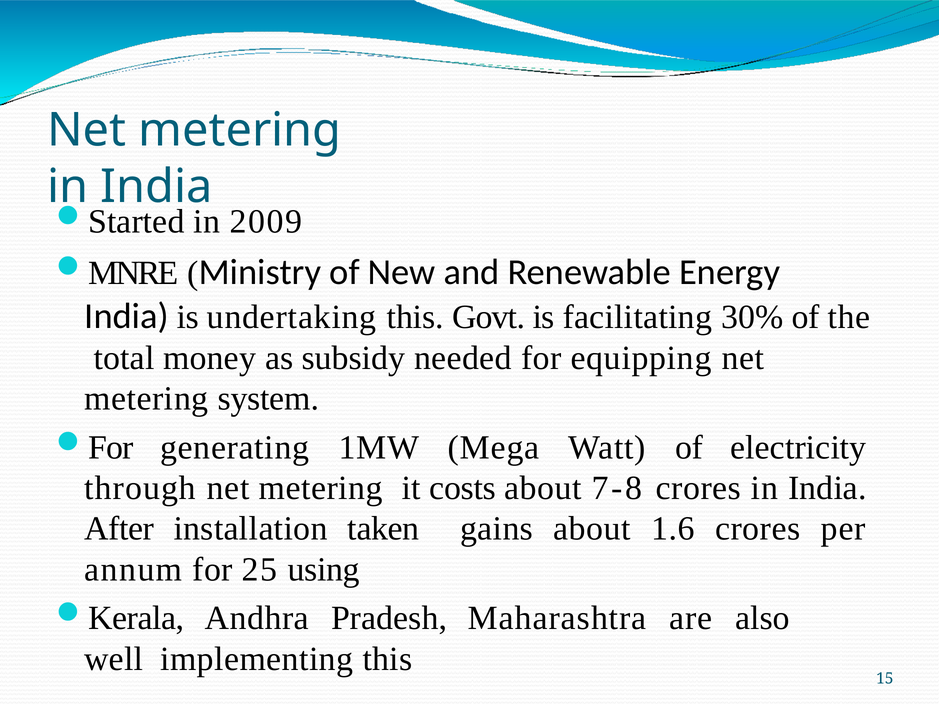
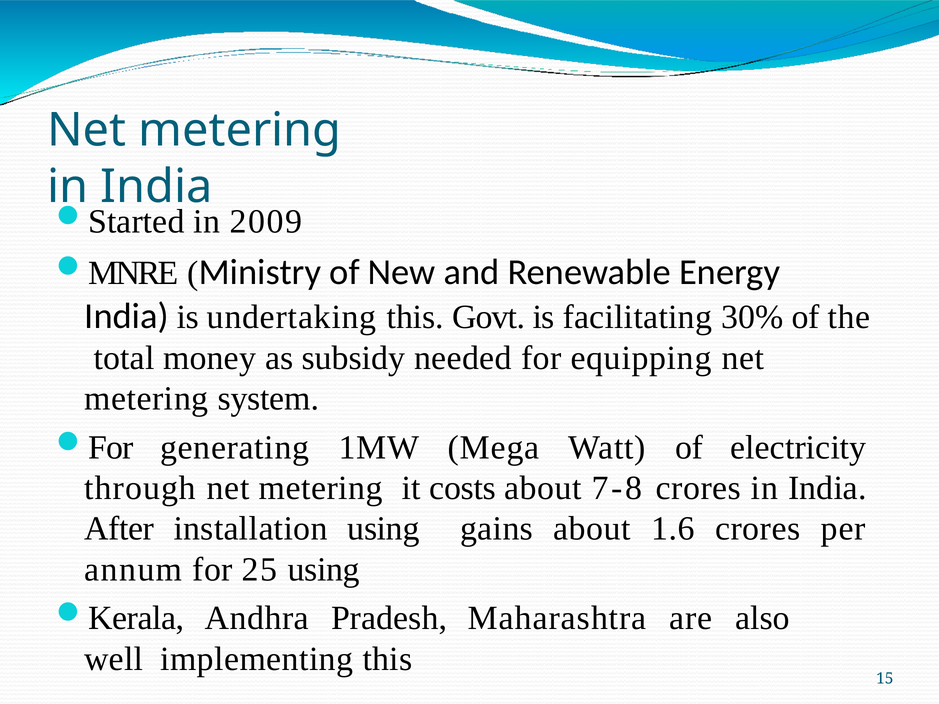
installation taken: taken -> using (383, 529)
